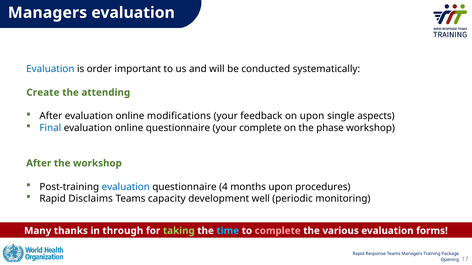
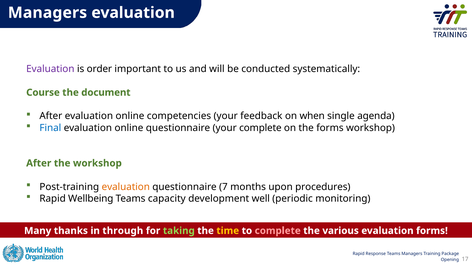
Evaluation colour: blue -> purple (50, 69)
Create: Create -> Course (43, 93)
attending: attending -> document (106, 93)
modifications: modifications -> competencies (179, 116)
on upon: upon -> when (312, 116)
aspects: aspects -> agenda (376, 116)
the phase: phase -> forms (330, 128)
evaluation colour: blue -> orange (126, 187)
4: 4 -> 7 (223, 187)
Disclaims: Disclaims -> Wellbeing (91, 199)
time colour: light blue -> yellow (228, 231)
